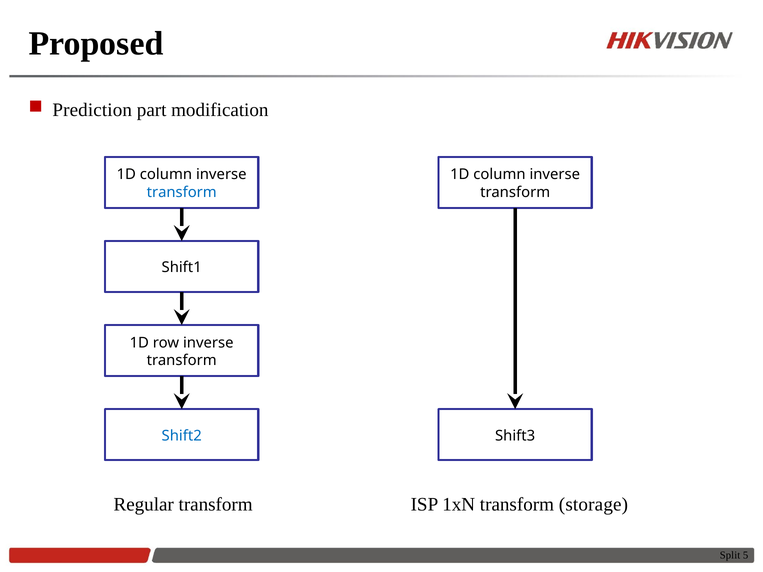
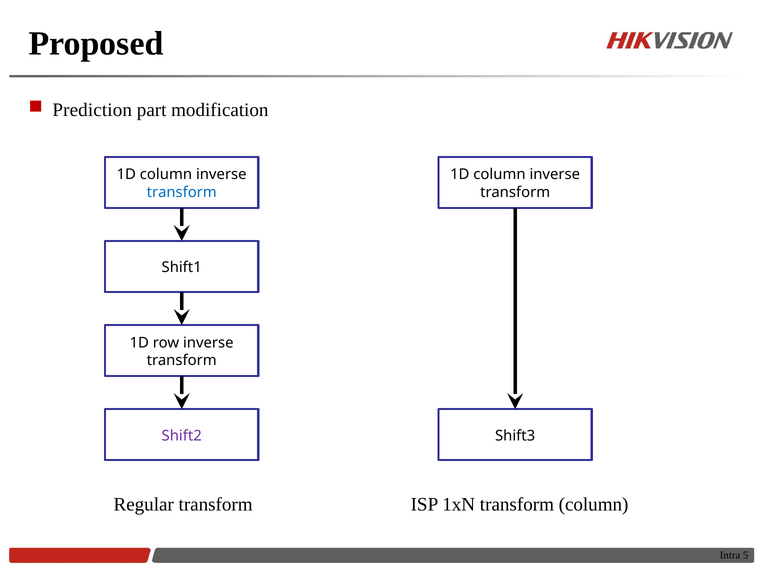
Shift2 colour: blue -> purple (182, 436)
transform storage: storage -> column (594, 505)
Split: Split -> Intra (730, 555)
